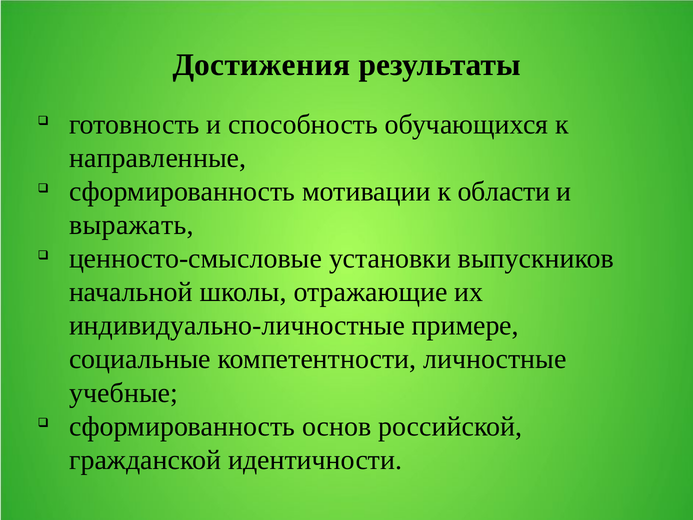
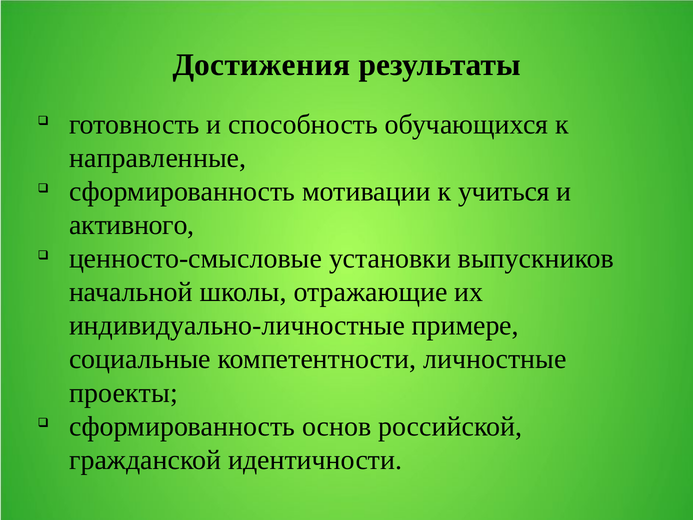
области: области -> учиться (504, 191)
выражать: выражать -> активного (132, 225)
учебные: учебные -> проекты (124, 393)
